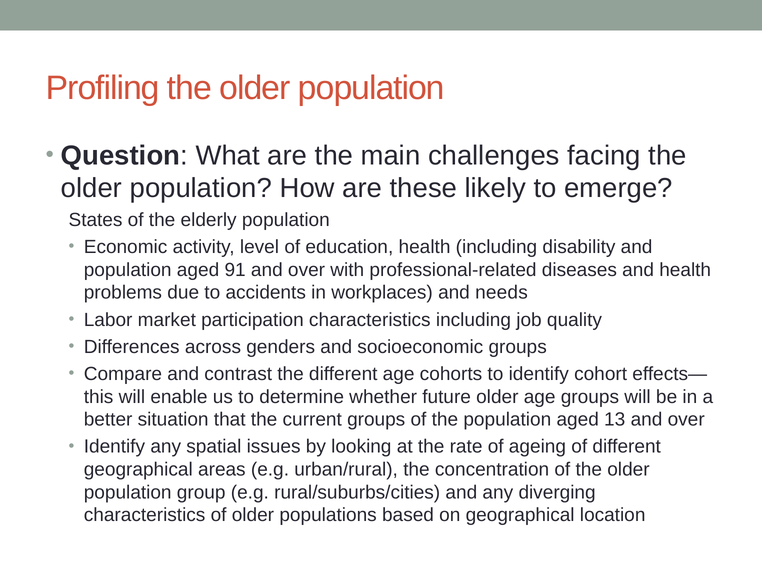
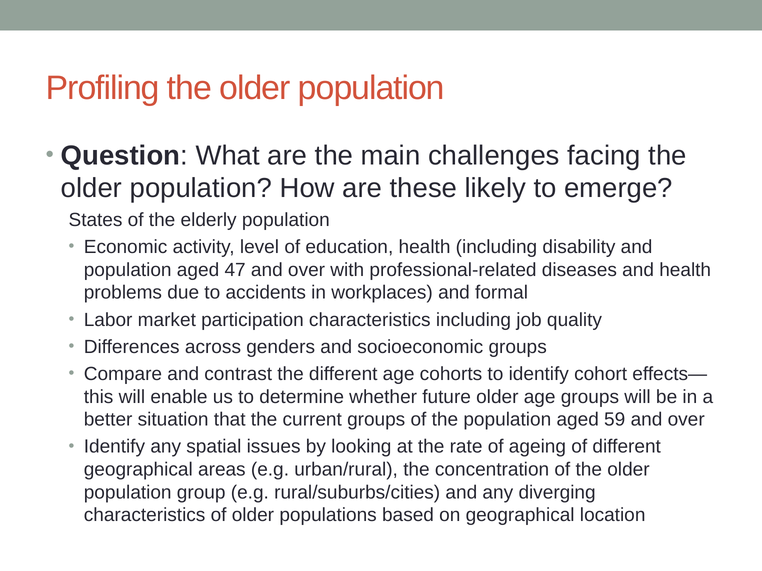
91: 91 -> 47 (235, 270)
needs: needs -> formal (502, 293)
13: 13 -> 59 (615, 420)
